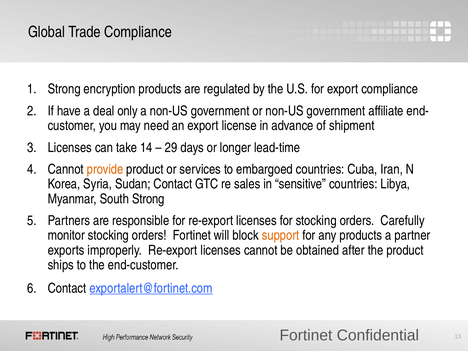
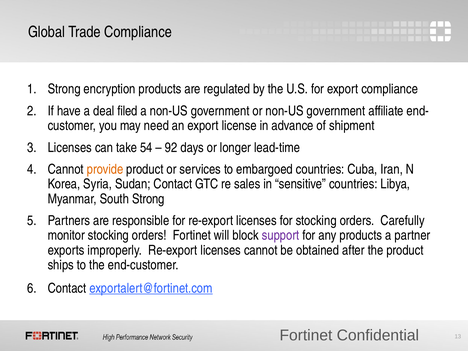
only: only -> filed (128, 111)
14: 14 -> 54 (146, 148)
29: 29 -> 92 (171, 148)
support colour: orange -> purple (281, 235)
